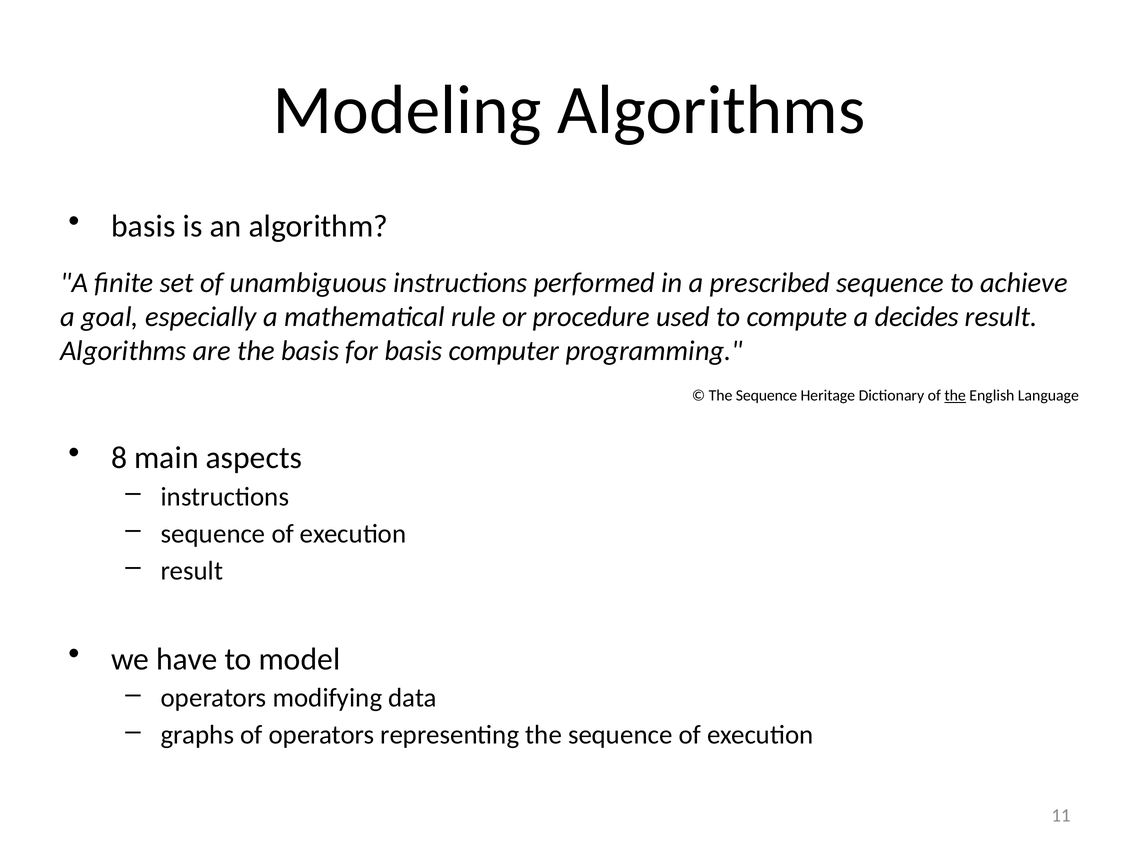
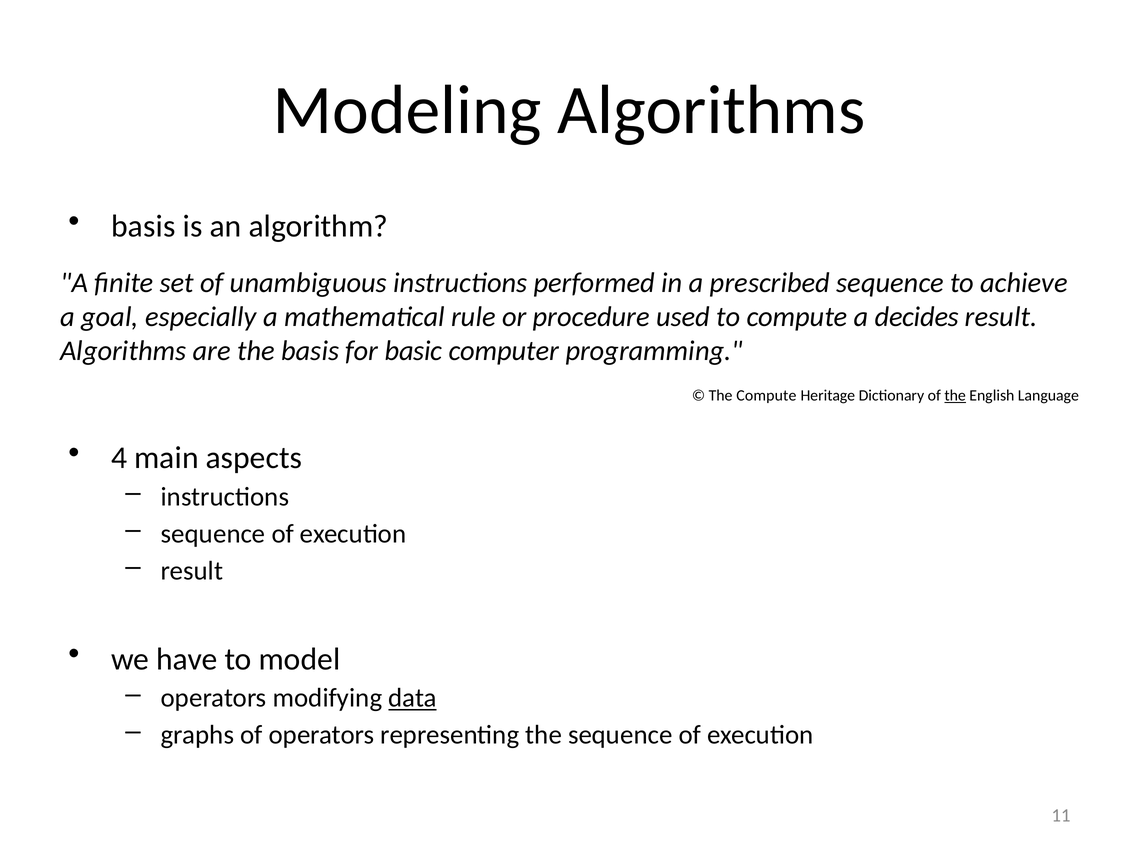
for basis: basis -> basic (414, 351)
Sequence: Sequence -> Compute (766, 396)
8: 8 -> 4 (119, 458)
data underline: none -> present (413, 698)
